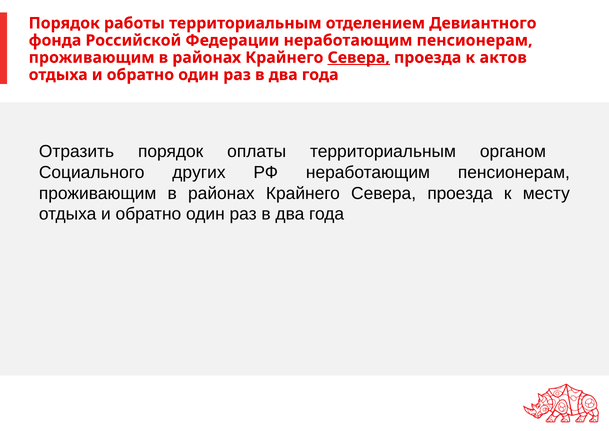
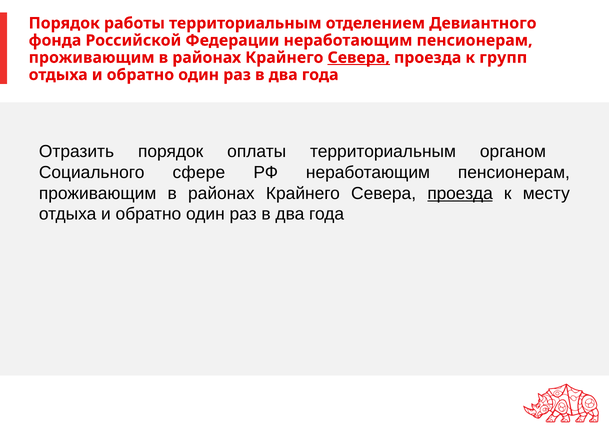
актов: актов -> групп (503, 58)
других: других -> сфере (199, 172)
проезда underline: none -> present (460, 193)
